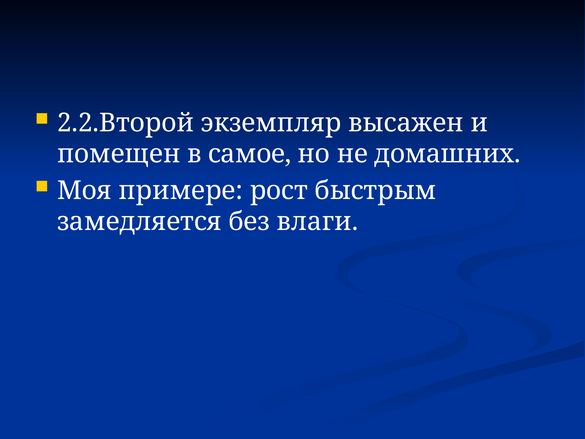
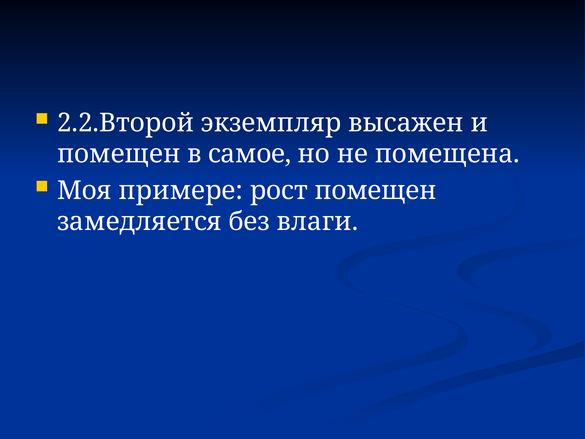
домашних: домашних -> помещена (447, 154)
рост быстрым: быстрым -> помещен (376, 190)
